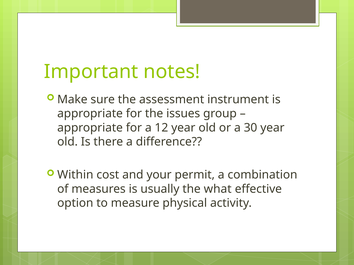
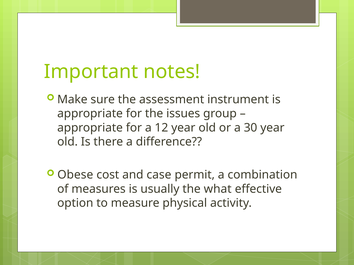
Within: Within -> Obese (75, 175)
your: your -> case (159, 175)
